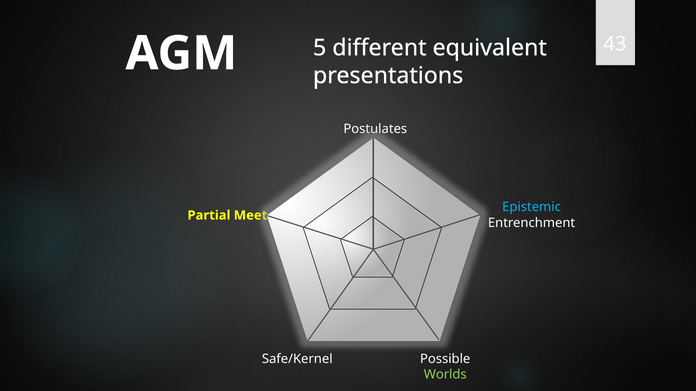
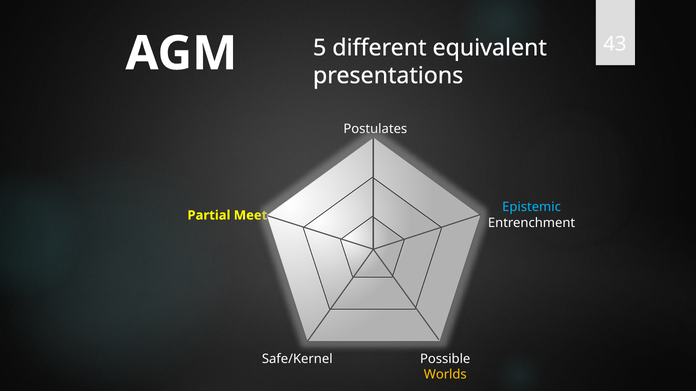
Worlds colour: light green -> yellow (445, 375)
